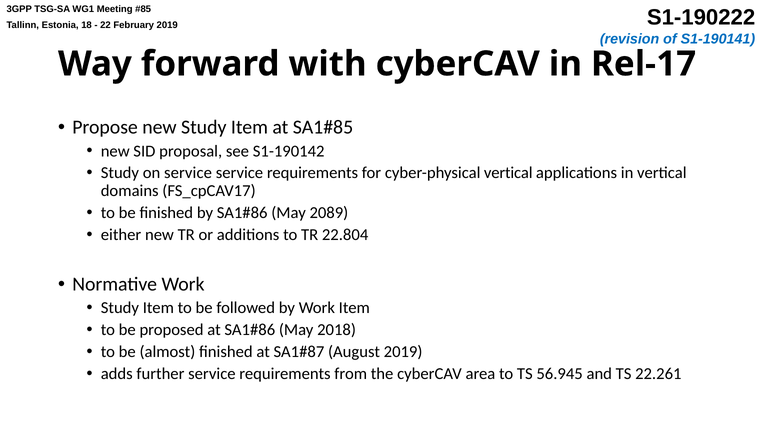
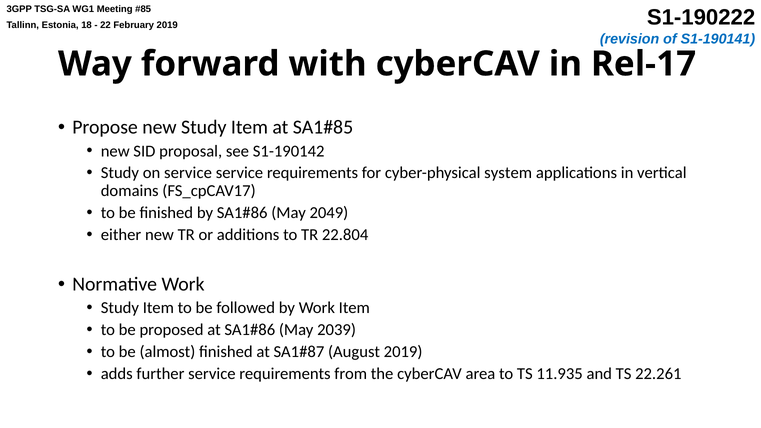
cyber-physical vertical: vertical -> system (508, 173)
2089: 2089 -> 2049 (329, 213)
2018: 2018 -> 2039 (337, 330)
56.945: 56.945 -> 11.935 (560, 374)
